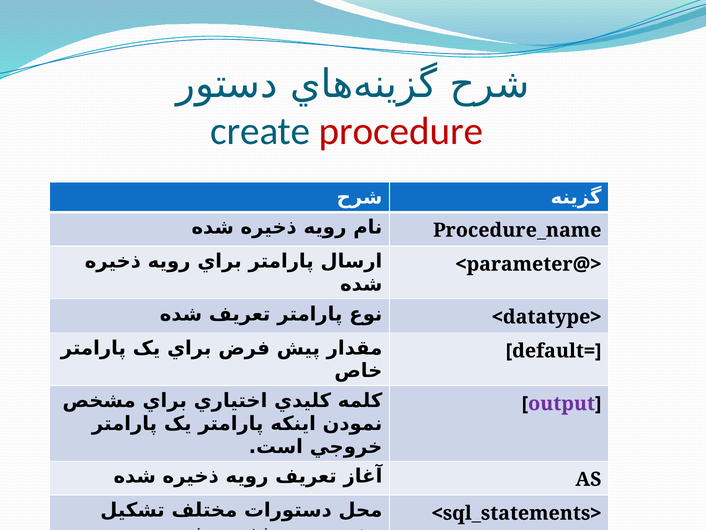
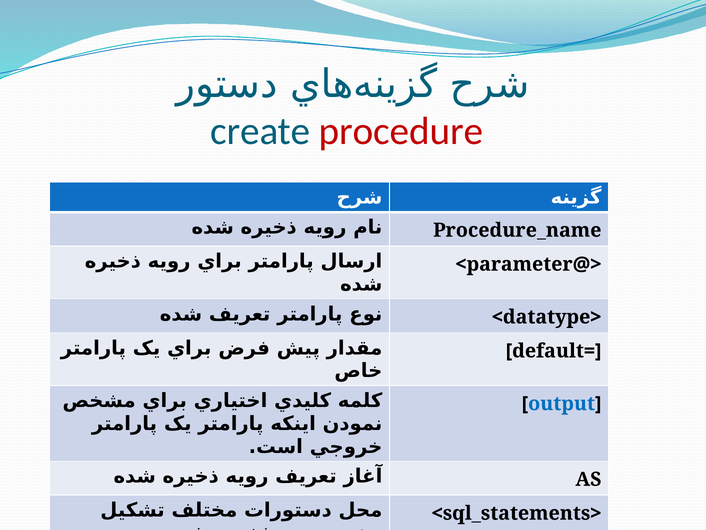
output colour: purple -> blue (562, 403)
